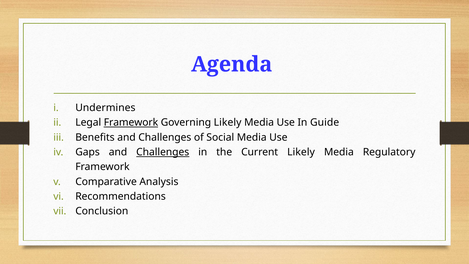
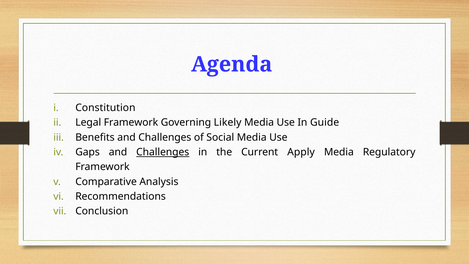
Undermines: Undermines -> Constitution (105, 108)
Framework underline: present -> none (131, 122)
Current Likely: Likely -> Apply (301, 152)
